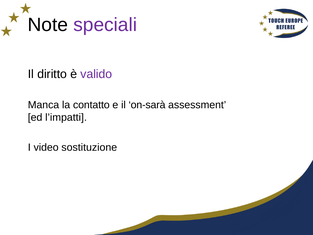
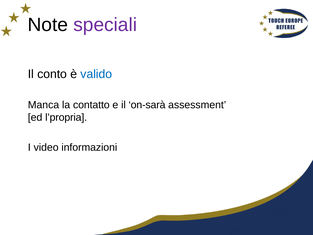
diritto: diritto -> conto (52, 74)
valido colour: purple -> blue (96, 74)
l’impatti: l’impatti -> l’propria (66, 117)
sostituzione: sostituzione -> informazioni (89, 147)
